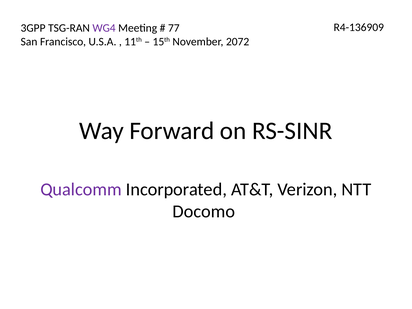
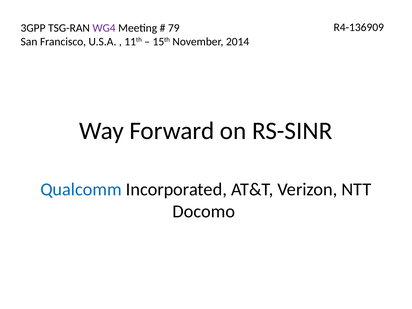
77: 77 -> 79 (174, 28)
2072: 2072 -> 2014 (238, 42)
Qualcomm colour: purple -> blue (81, 189)
